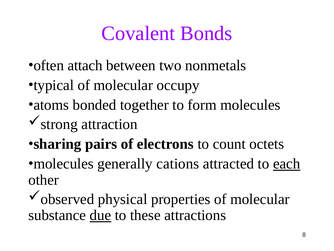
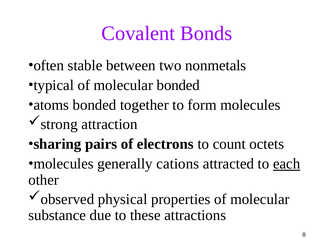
attach: attach -> stable (85, 65)
molecular occupy: occupy -> bonded (178, 85)
due underline: present -> none (100, 215)
